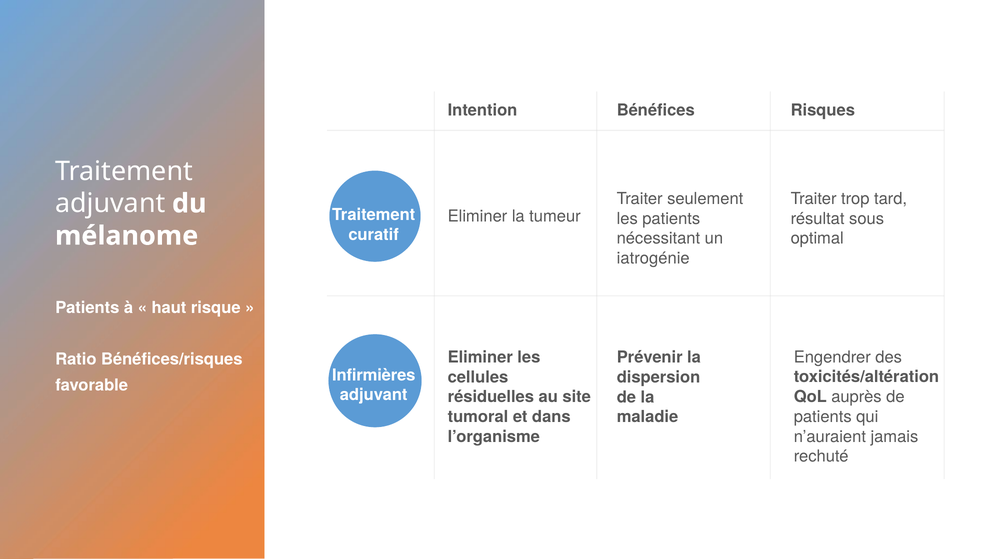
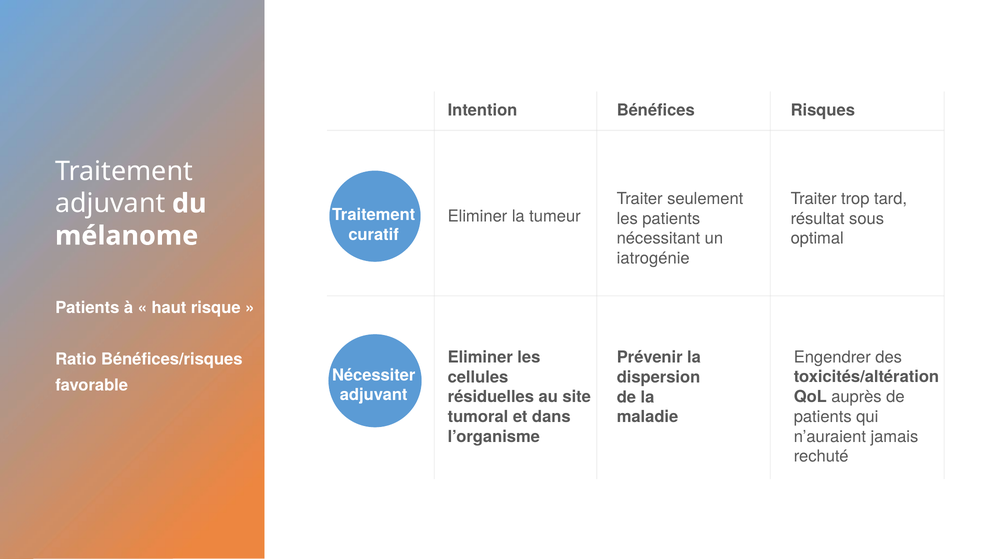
Infirmières: Infirmières -> Nécessiter (374, 375)
